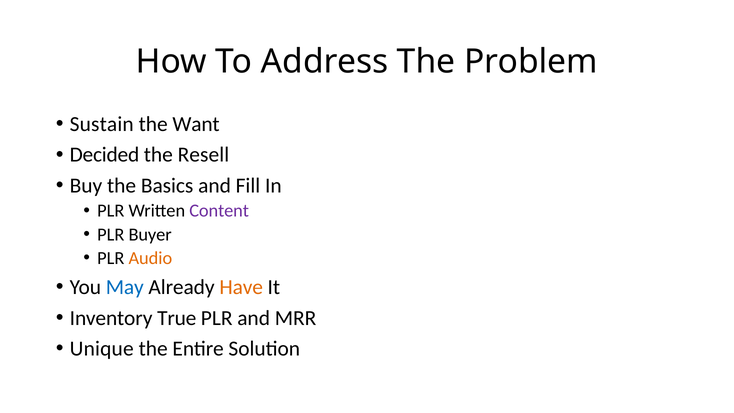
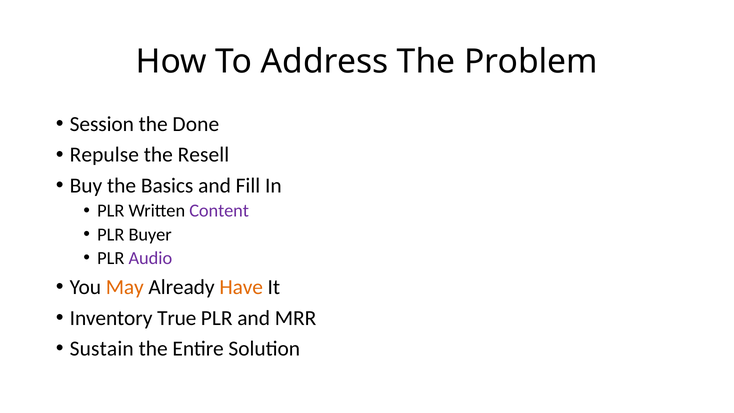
Sustain: Sustain -> Session (102, 124)
Want: Want -> Done (196, 124)
Decided: Decided -> Repulse (104, 155)
Audio colour: orange -> purple (150, 258)
May colour: blue -> orange (125, 287)
Unique: Unique -> Sustain (102, 349)
